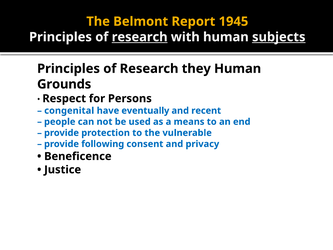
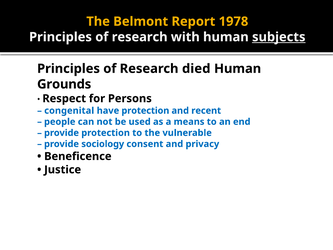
1945: 1945 -> 1978 (233, 21)
research underline: present -> none (140, 37)
they: they -> died (196, 69)
have eventually: eventually -> protection (145, 111)
following: following -> sociology (103, 144)
